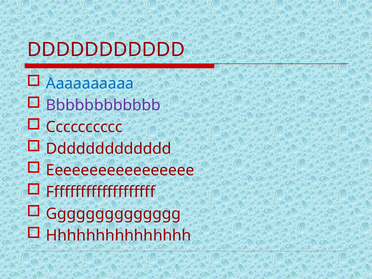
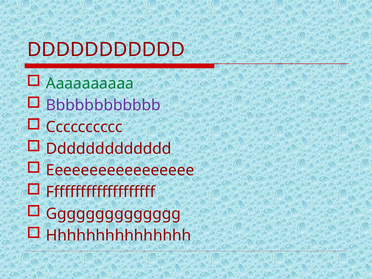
Aaaaaaaaaa colour: blue -> green (90, 84)
